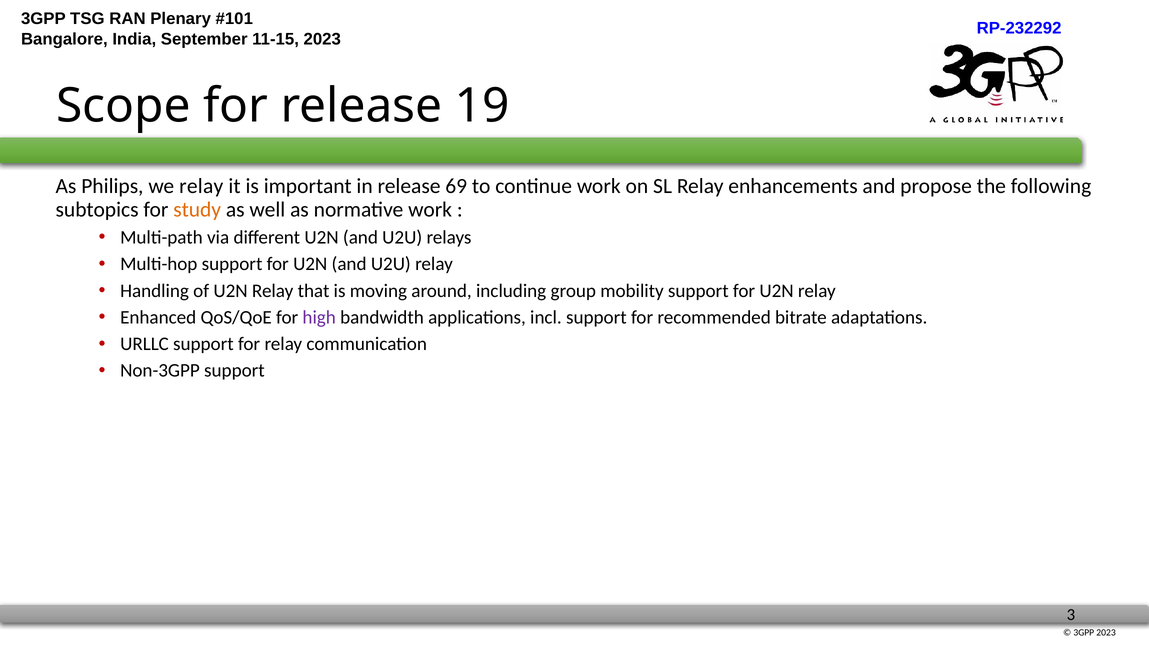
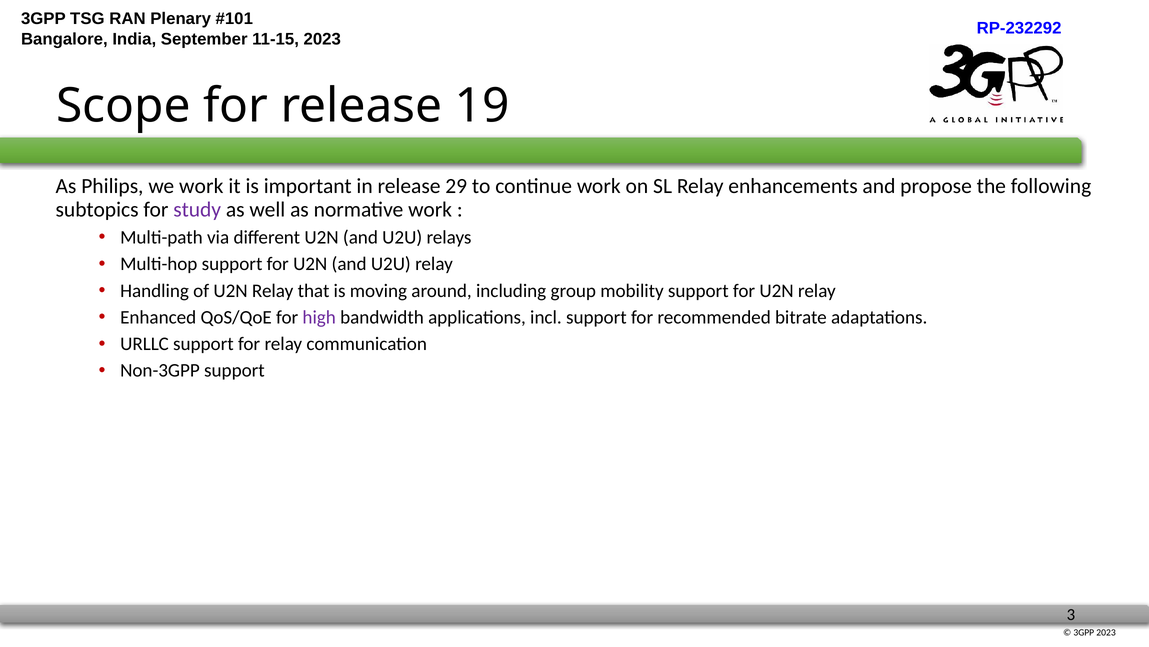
we relay: relay -> work (201, 186)
69: 69 -> 29 (456, 186)
study colour: orange -> purple (197, 209)
